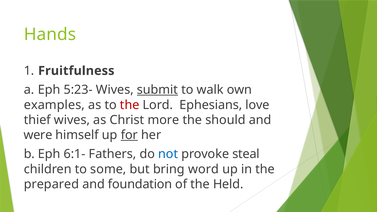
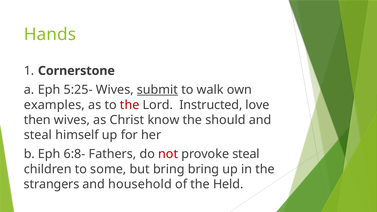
Fruitfulness: Fruitfulness -> Cornerstone (76, 71)
5:23-: 5:23- -> 5:25- (78, 90)
Ephesians: Ephesians -> Instructed (211, 105)
thief: thief -> then (37, 120)
more: more -> know (163, 120)
were: were -> steal (38, 135)
for underline: present -> none (129, 135)
6:1-: 6:1- -> 6:8- (75, 154)
not colour: blue -> red (168, 154)
bring word: word -> bring (204, 169)
prepared: prepared -> strangers (52, 184)
foundation: foundation -> household (140, 184)
